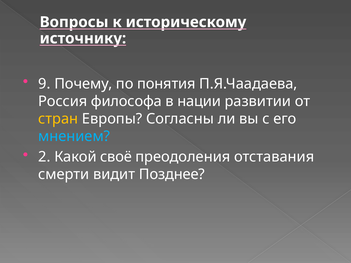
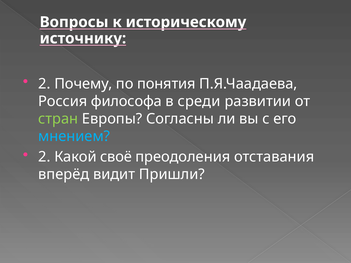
9: 9 -> 2 (44, 84)
нации: нации -> среди (199, 101)
стран colour: yellow -> light green (58, 119)
смерти: смерти -> вперёд (64, 174)
Позднее: Позднее -> Пришли (172, 174)
